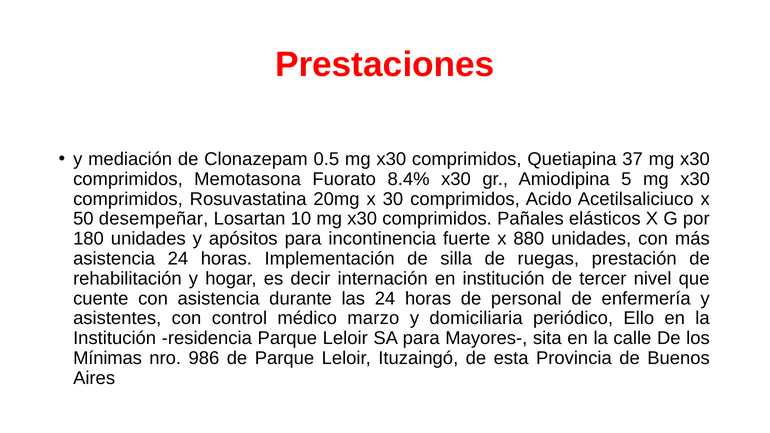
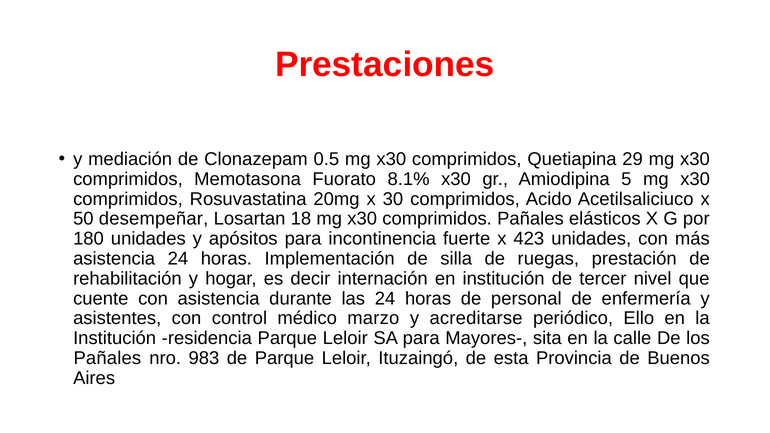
37: 37 -> 29 (633, 159)
8.4%: 8.4% -> 8.1% (409, 179)
10: 10 -> 18 (301, 219)
880: 880 -> 423 (529, 239)
domiciliaria: domiciliaria -> acreditarse (476, 318)
Mínimas: Mínimas -> Pañales (107, 358)
986: 986 -> 983 (204, 358)
